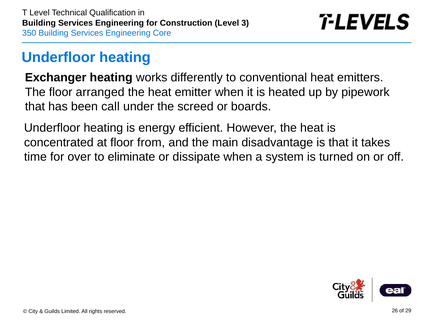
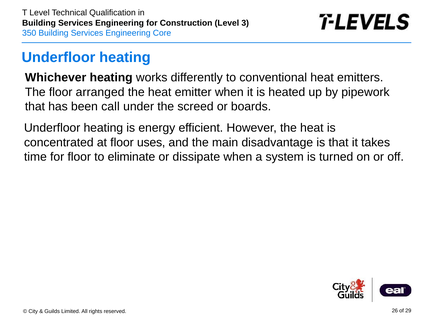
Exchanger: Exchanger -> Whichever (56, 78)
from: from -> uses (151, 142)
for over: over -> floor (79, 157)
